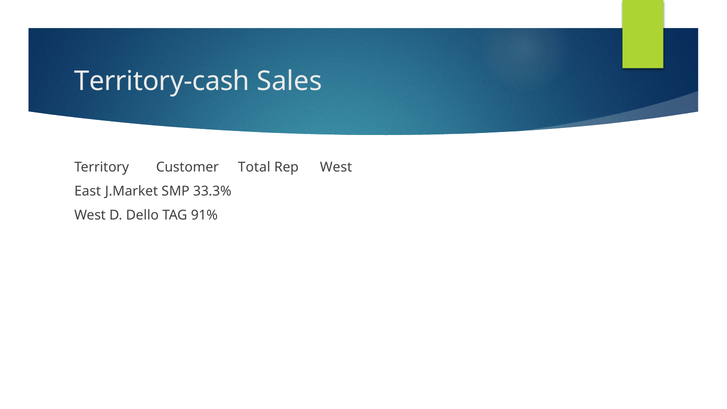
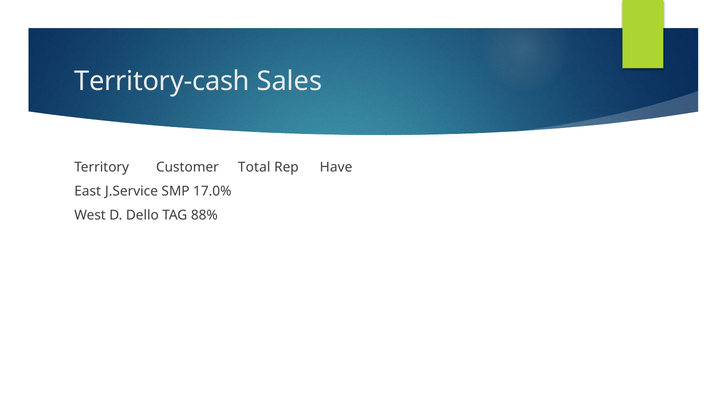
Rep West: West -> Have (336, 167)
J.Market: J.Market -> J.Service (132, 191)
33.3%: 33.3% -> 17.0% (212, 191)
91%: 91% -> 88% (204, 215)
